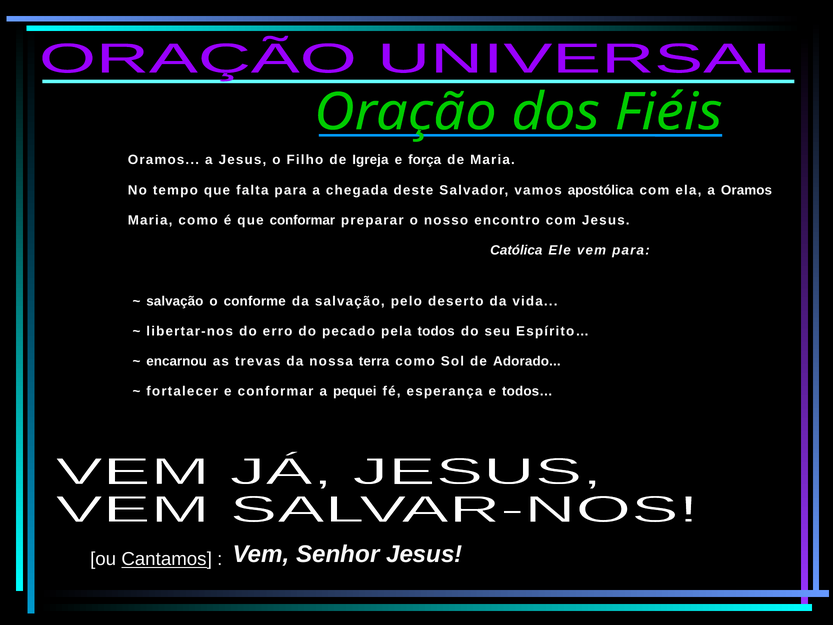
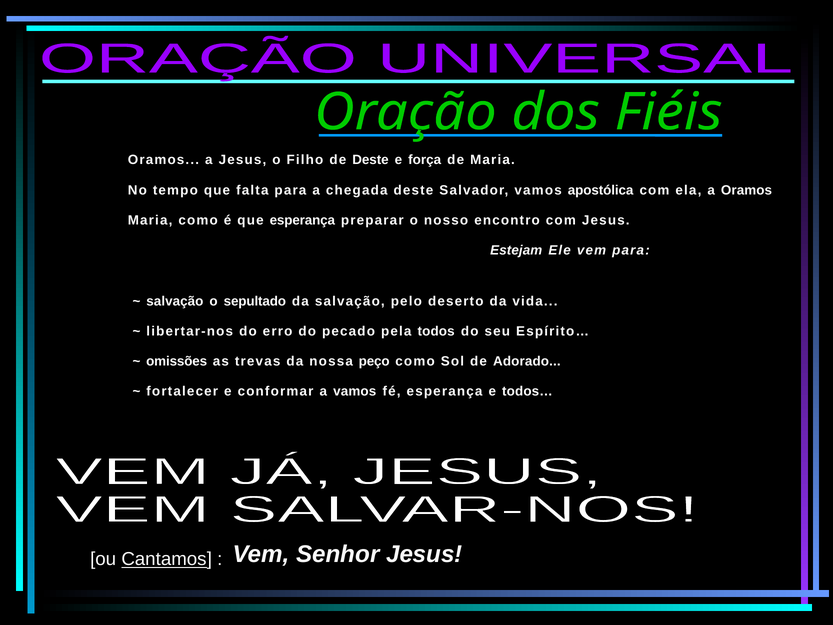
de Igreja: Igreja -> Deste (370, 160)
que conformar: conformar -> esperança (302, 220)
Católica: Católica -> Estejam (516, 250)
conforme: conforme -> sepultado (255, 301)
encarnou: encarnou -> omissões (177, 361)
terra: terra -> peço (374, 361)
a pequei: pequei -> vamos (355, 391)
